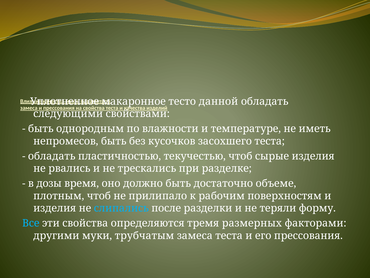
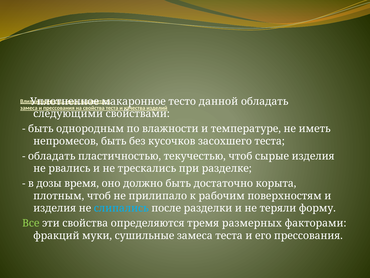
объеме: объеме -> корыта (276, 183)
Все colour: light blue -> light green (31, 223)
другими: другими -> фракций (56, 235)
трубчатым: трубчатым -> сушильные (145, 235)
